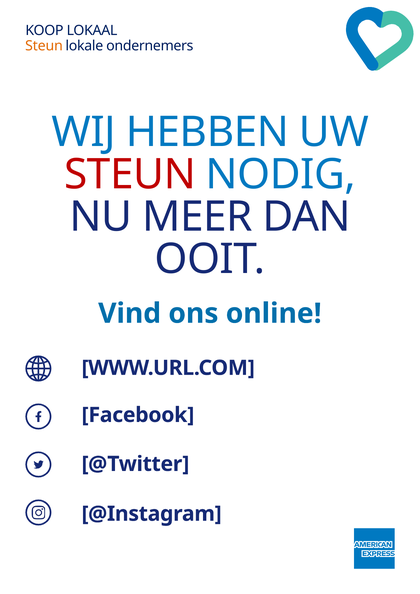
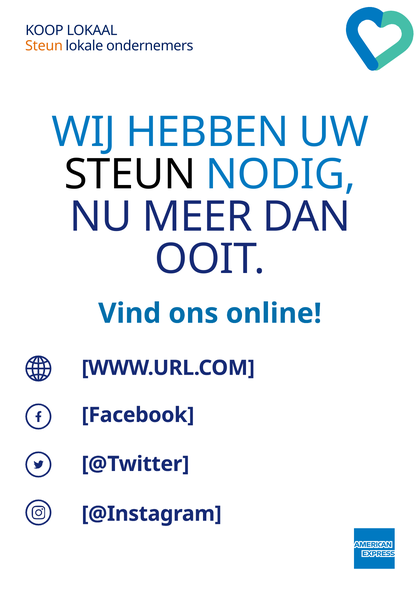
STEUN colour: red -> black (130, 174)
